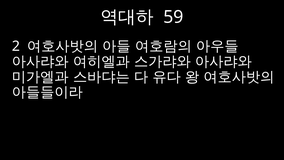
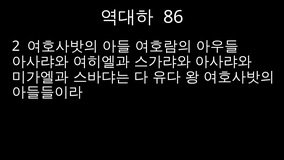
59: 59 -> 86 (173, 17)
